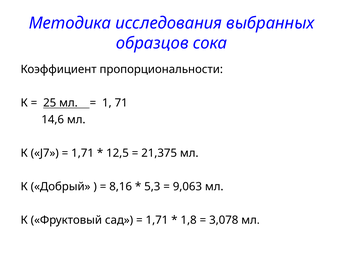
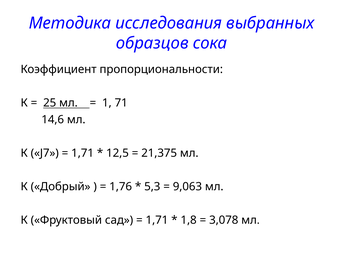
8,16: 8,16 -> 1,76 (121, 187)
